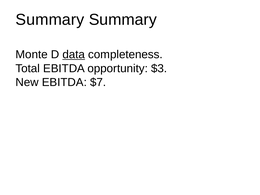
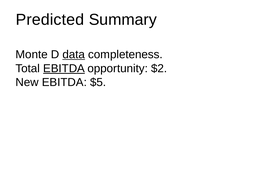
Summary: Summary -> Predicted (50, 20)
EBITDA underline: none -> present (64, 68)
$3: $3 -> $2 (159, 68)
$7: $7 -> $5 (98, 82)
